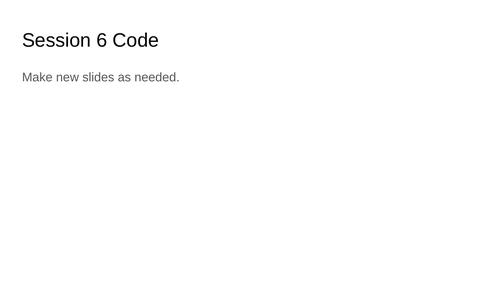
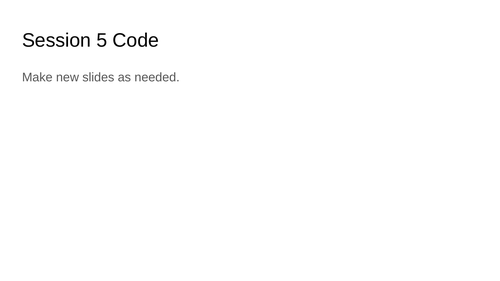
6: 6 -> 5 (102, 40)
